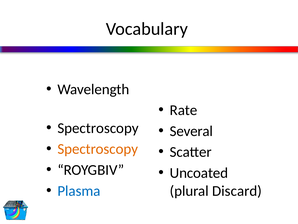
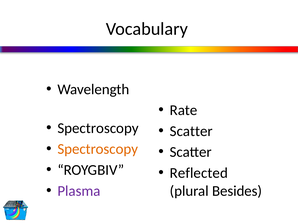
Several: Several -> Scatter (191, 131)
Uncoated: Uncoated -> Reflected (199, 173)
Plasma colour: blue -> purple (79, 190)
Discard: Discard -> Besides (237, 190)
